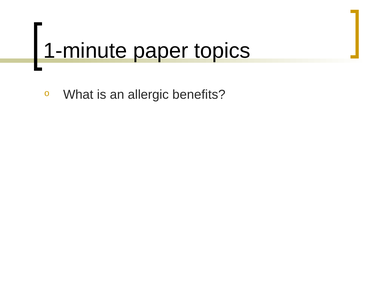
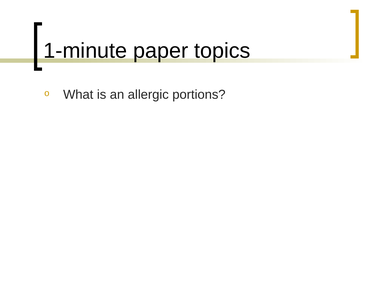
benefits: benefits -> portions (199, 95)
